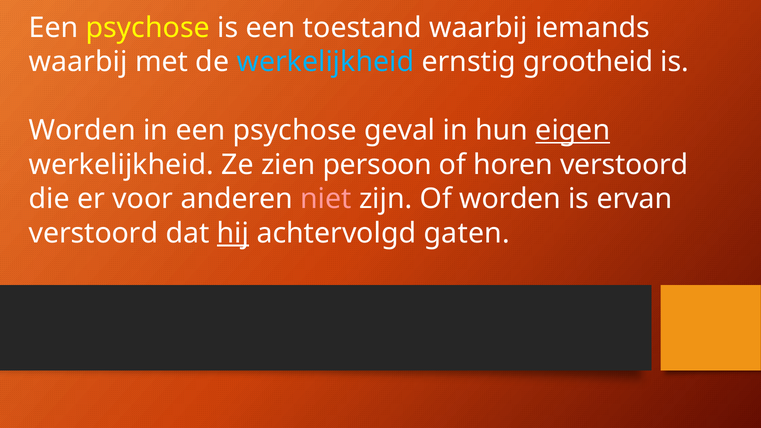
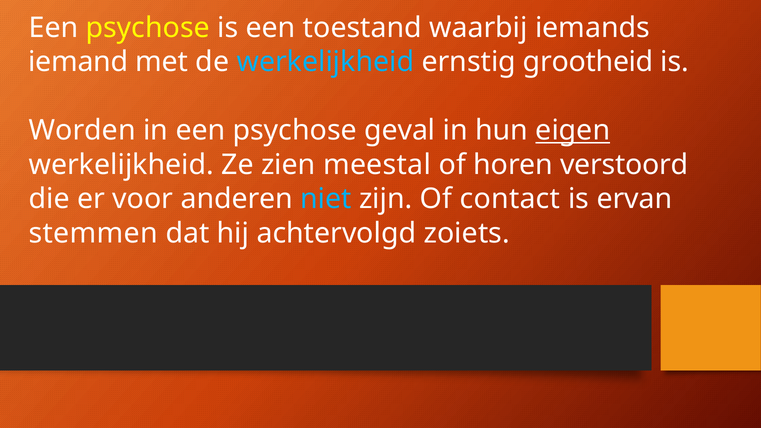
waarbij: waarbij -> iemand (78, 62)
persoon: persoon -> meestal (377, 165)
niet colour: pink -> light blue (326, 199)
Of worden: worden -> contact (510, 199)
verstoord: verstoord -> stemmen (93, 233)
hij underline: present -> none (233, 233)
gaten: gaten -> zoiets (467, 233)
